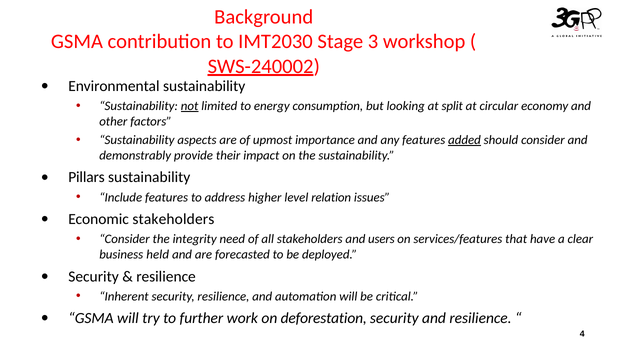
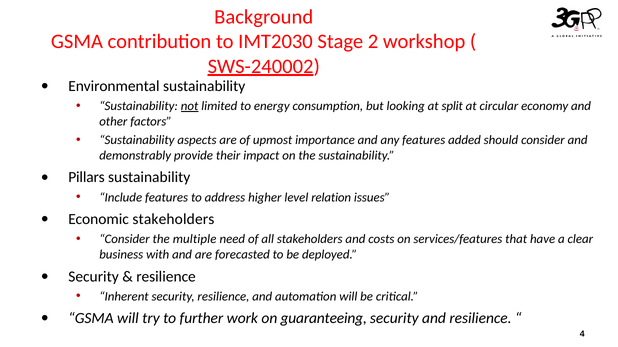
3: 3 -> 2 (373, 42)
added underline: present -> none (465, 140)
integrity: integrity -> multiple (195, 240)
users: users -> costs (381, 240)
held: held -> with (158, 255)
deforestation: deforestation -> guaranteeing (324, 319)
